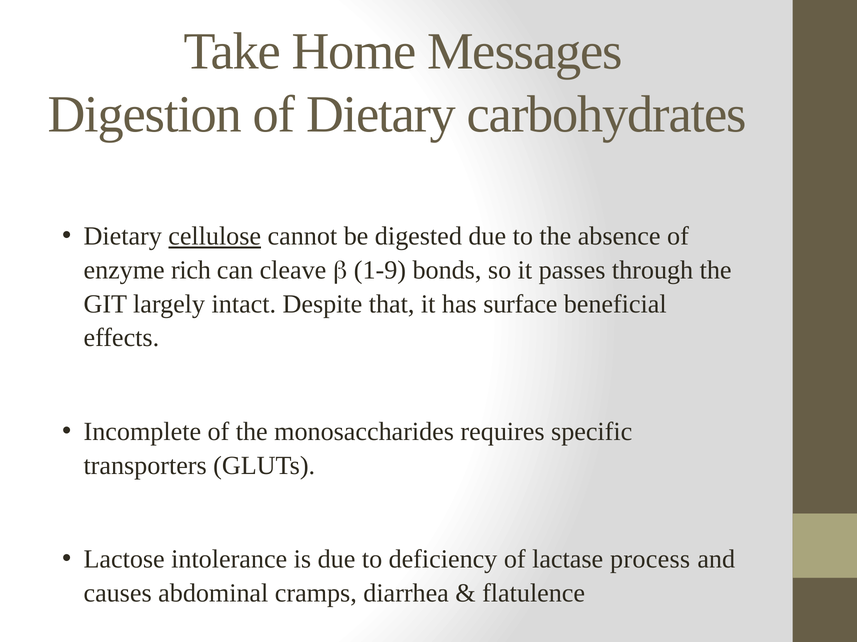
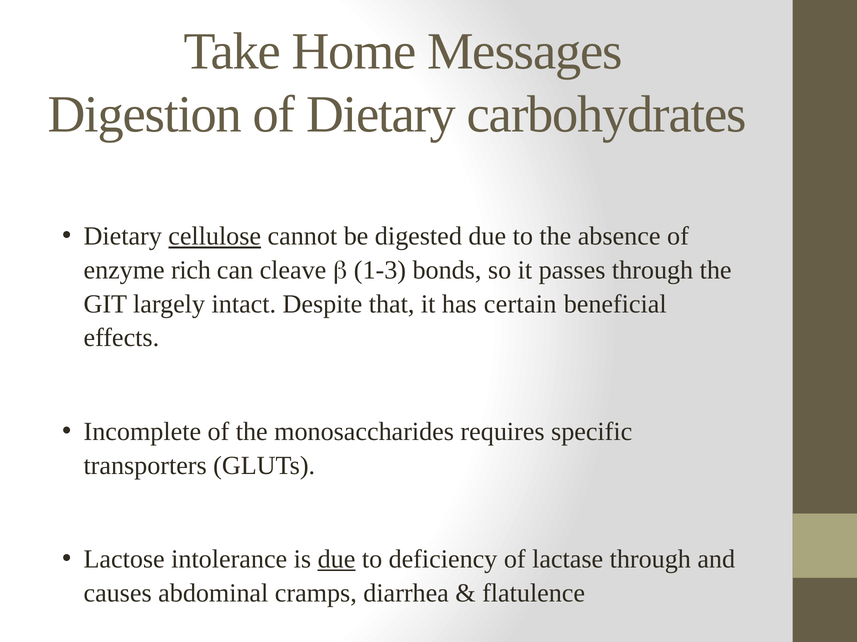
1-9: 1-9 -> 1-3 (380, 270)
surface: surface -> certain (520, 304)
due underline: none -> present (337, 560)
lactase process: process -> through (650, 560)
